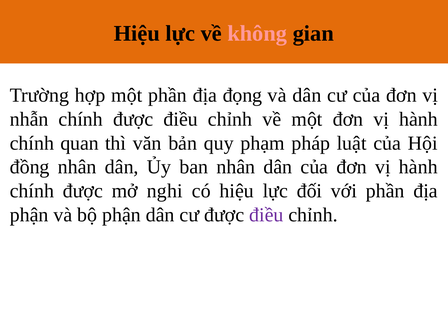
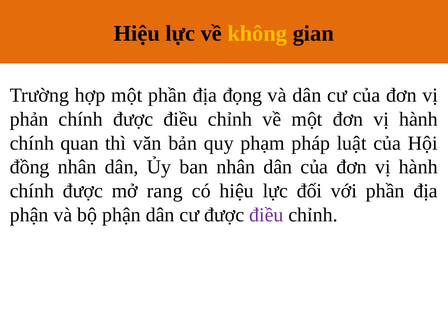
không colour: pink -> yellow (257, 33)
nhẫn: nhẫn -> phản (29, 119)
nghi: nghi -> rang (165, 191)
